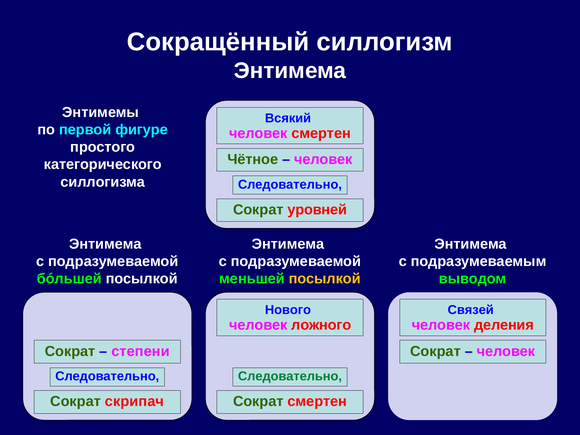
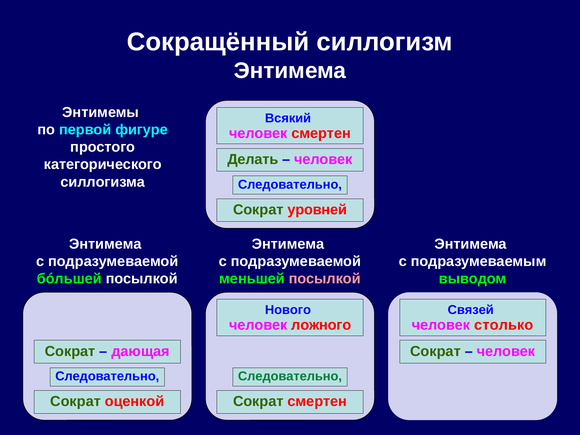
Чётное: Чётное -> Делать (253, 159)
посылкой colour: yellow -> pink (325, 279)
деления: деления -> столько (504, 325)
степени: степени -> дающая (141, 351)
скрипач: скрипач -> оценкой (135, 401)
